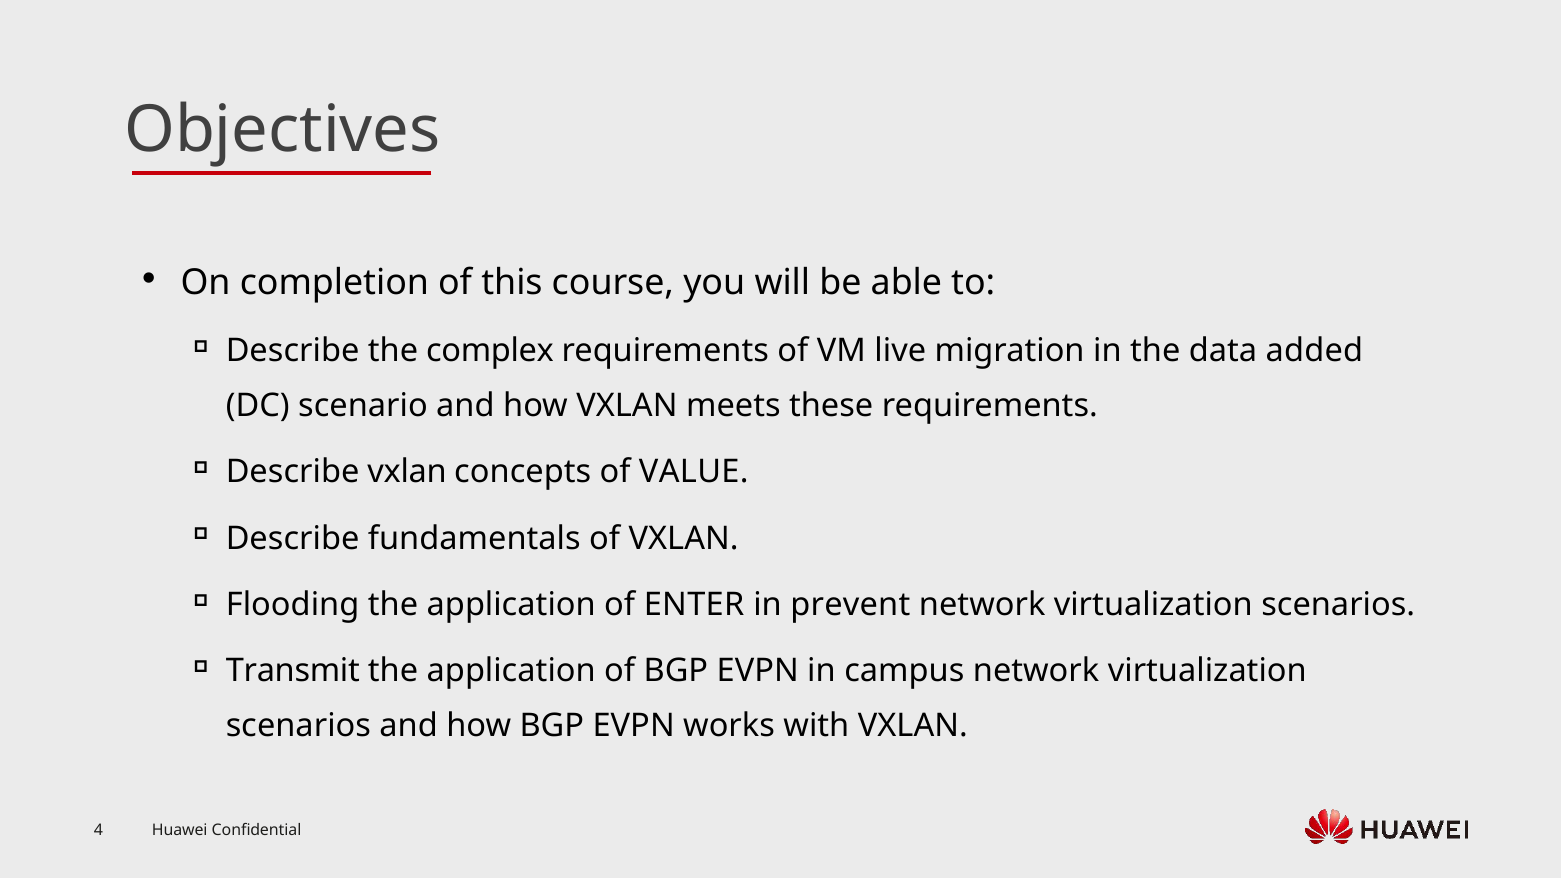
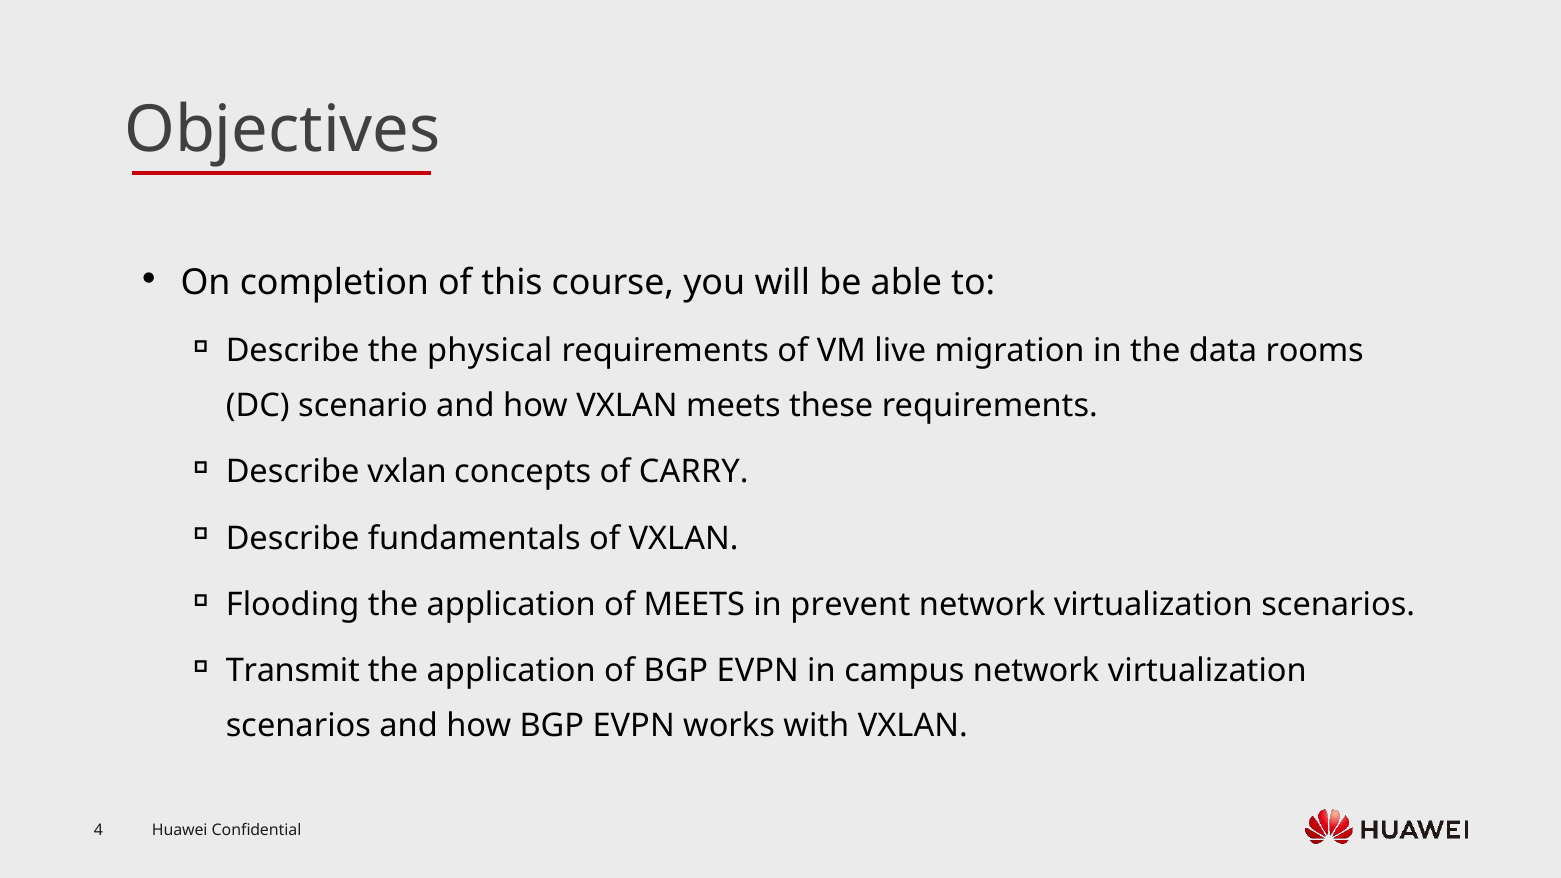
complex: complex -> physical (490, 351)
added: added -> rooms (1315, 351)
VALUE: VALUE -> CARRY (694, 472)
of ENTER: ENTER -> MEETS (694, 605)
